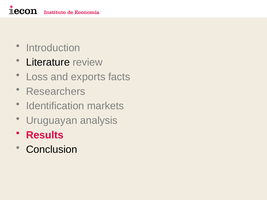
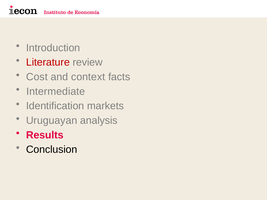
Literature colour: black -> red (48, 62)
Loss: Loss -> Cost (37, 77)
exports: exports -> context (88, 77)
Researchers: Researchers -> Intermediate (56, 92)
